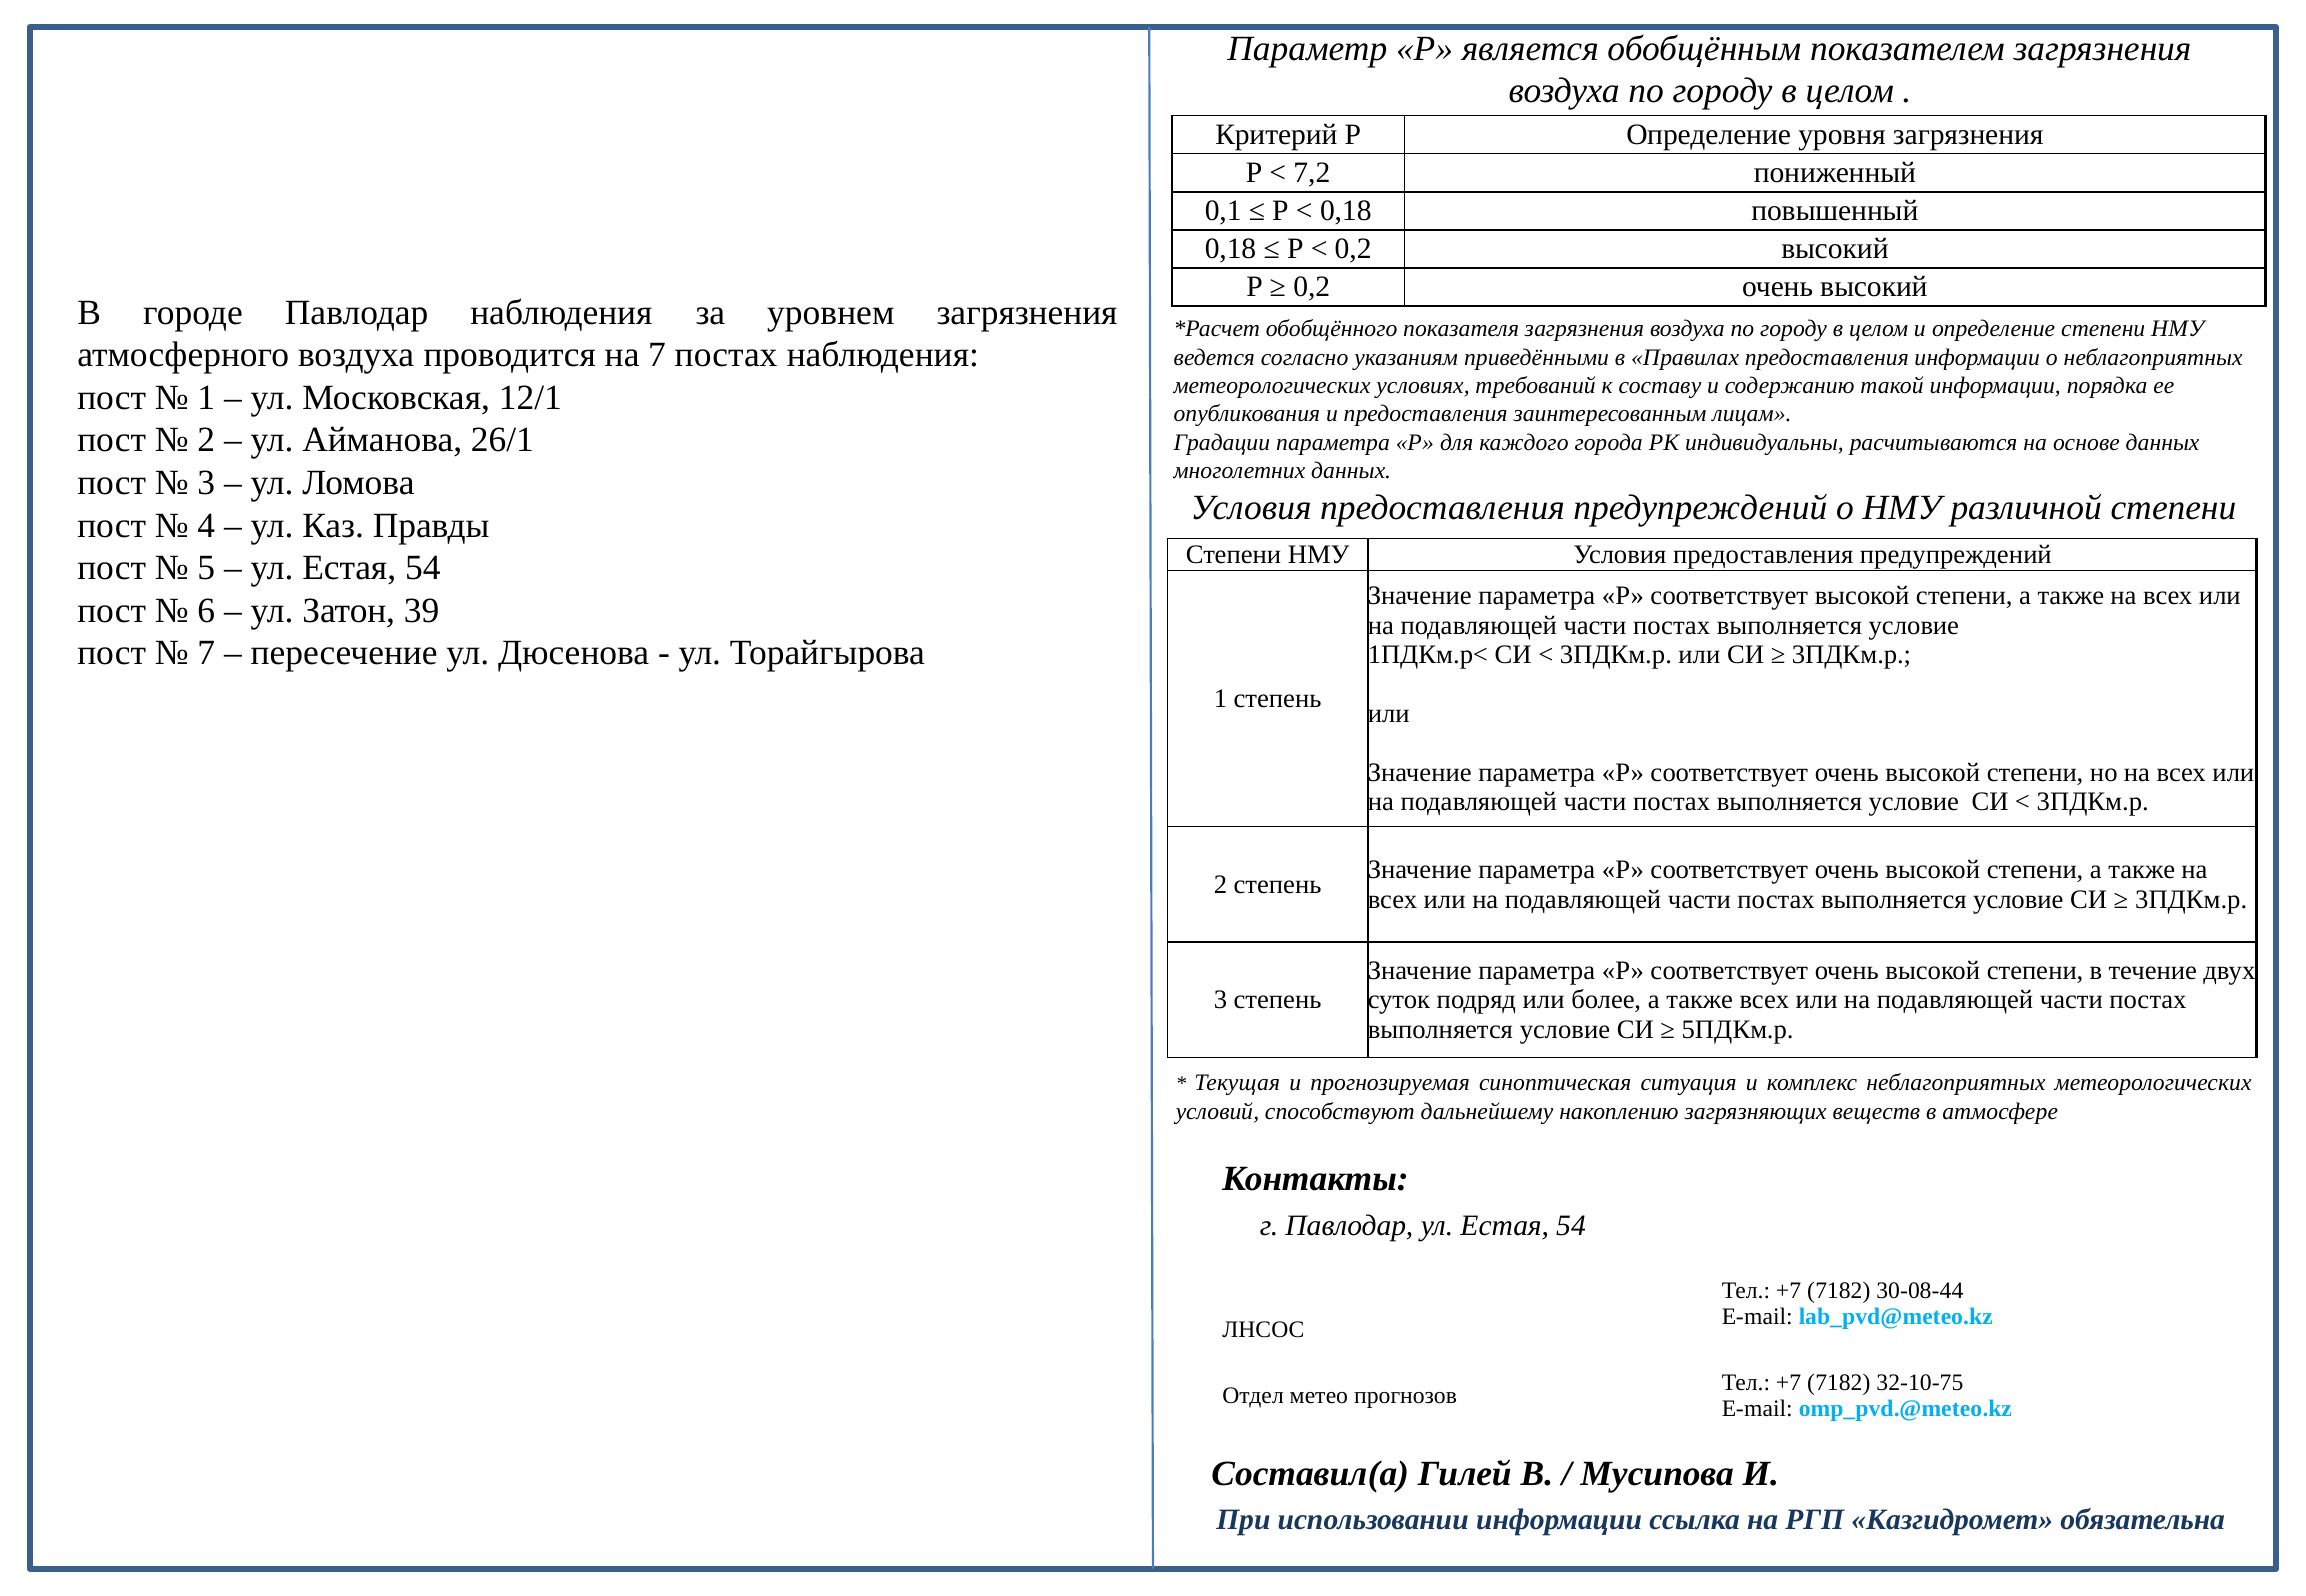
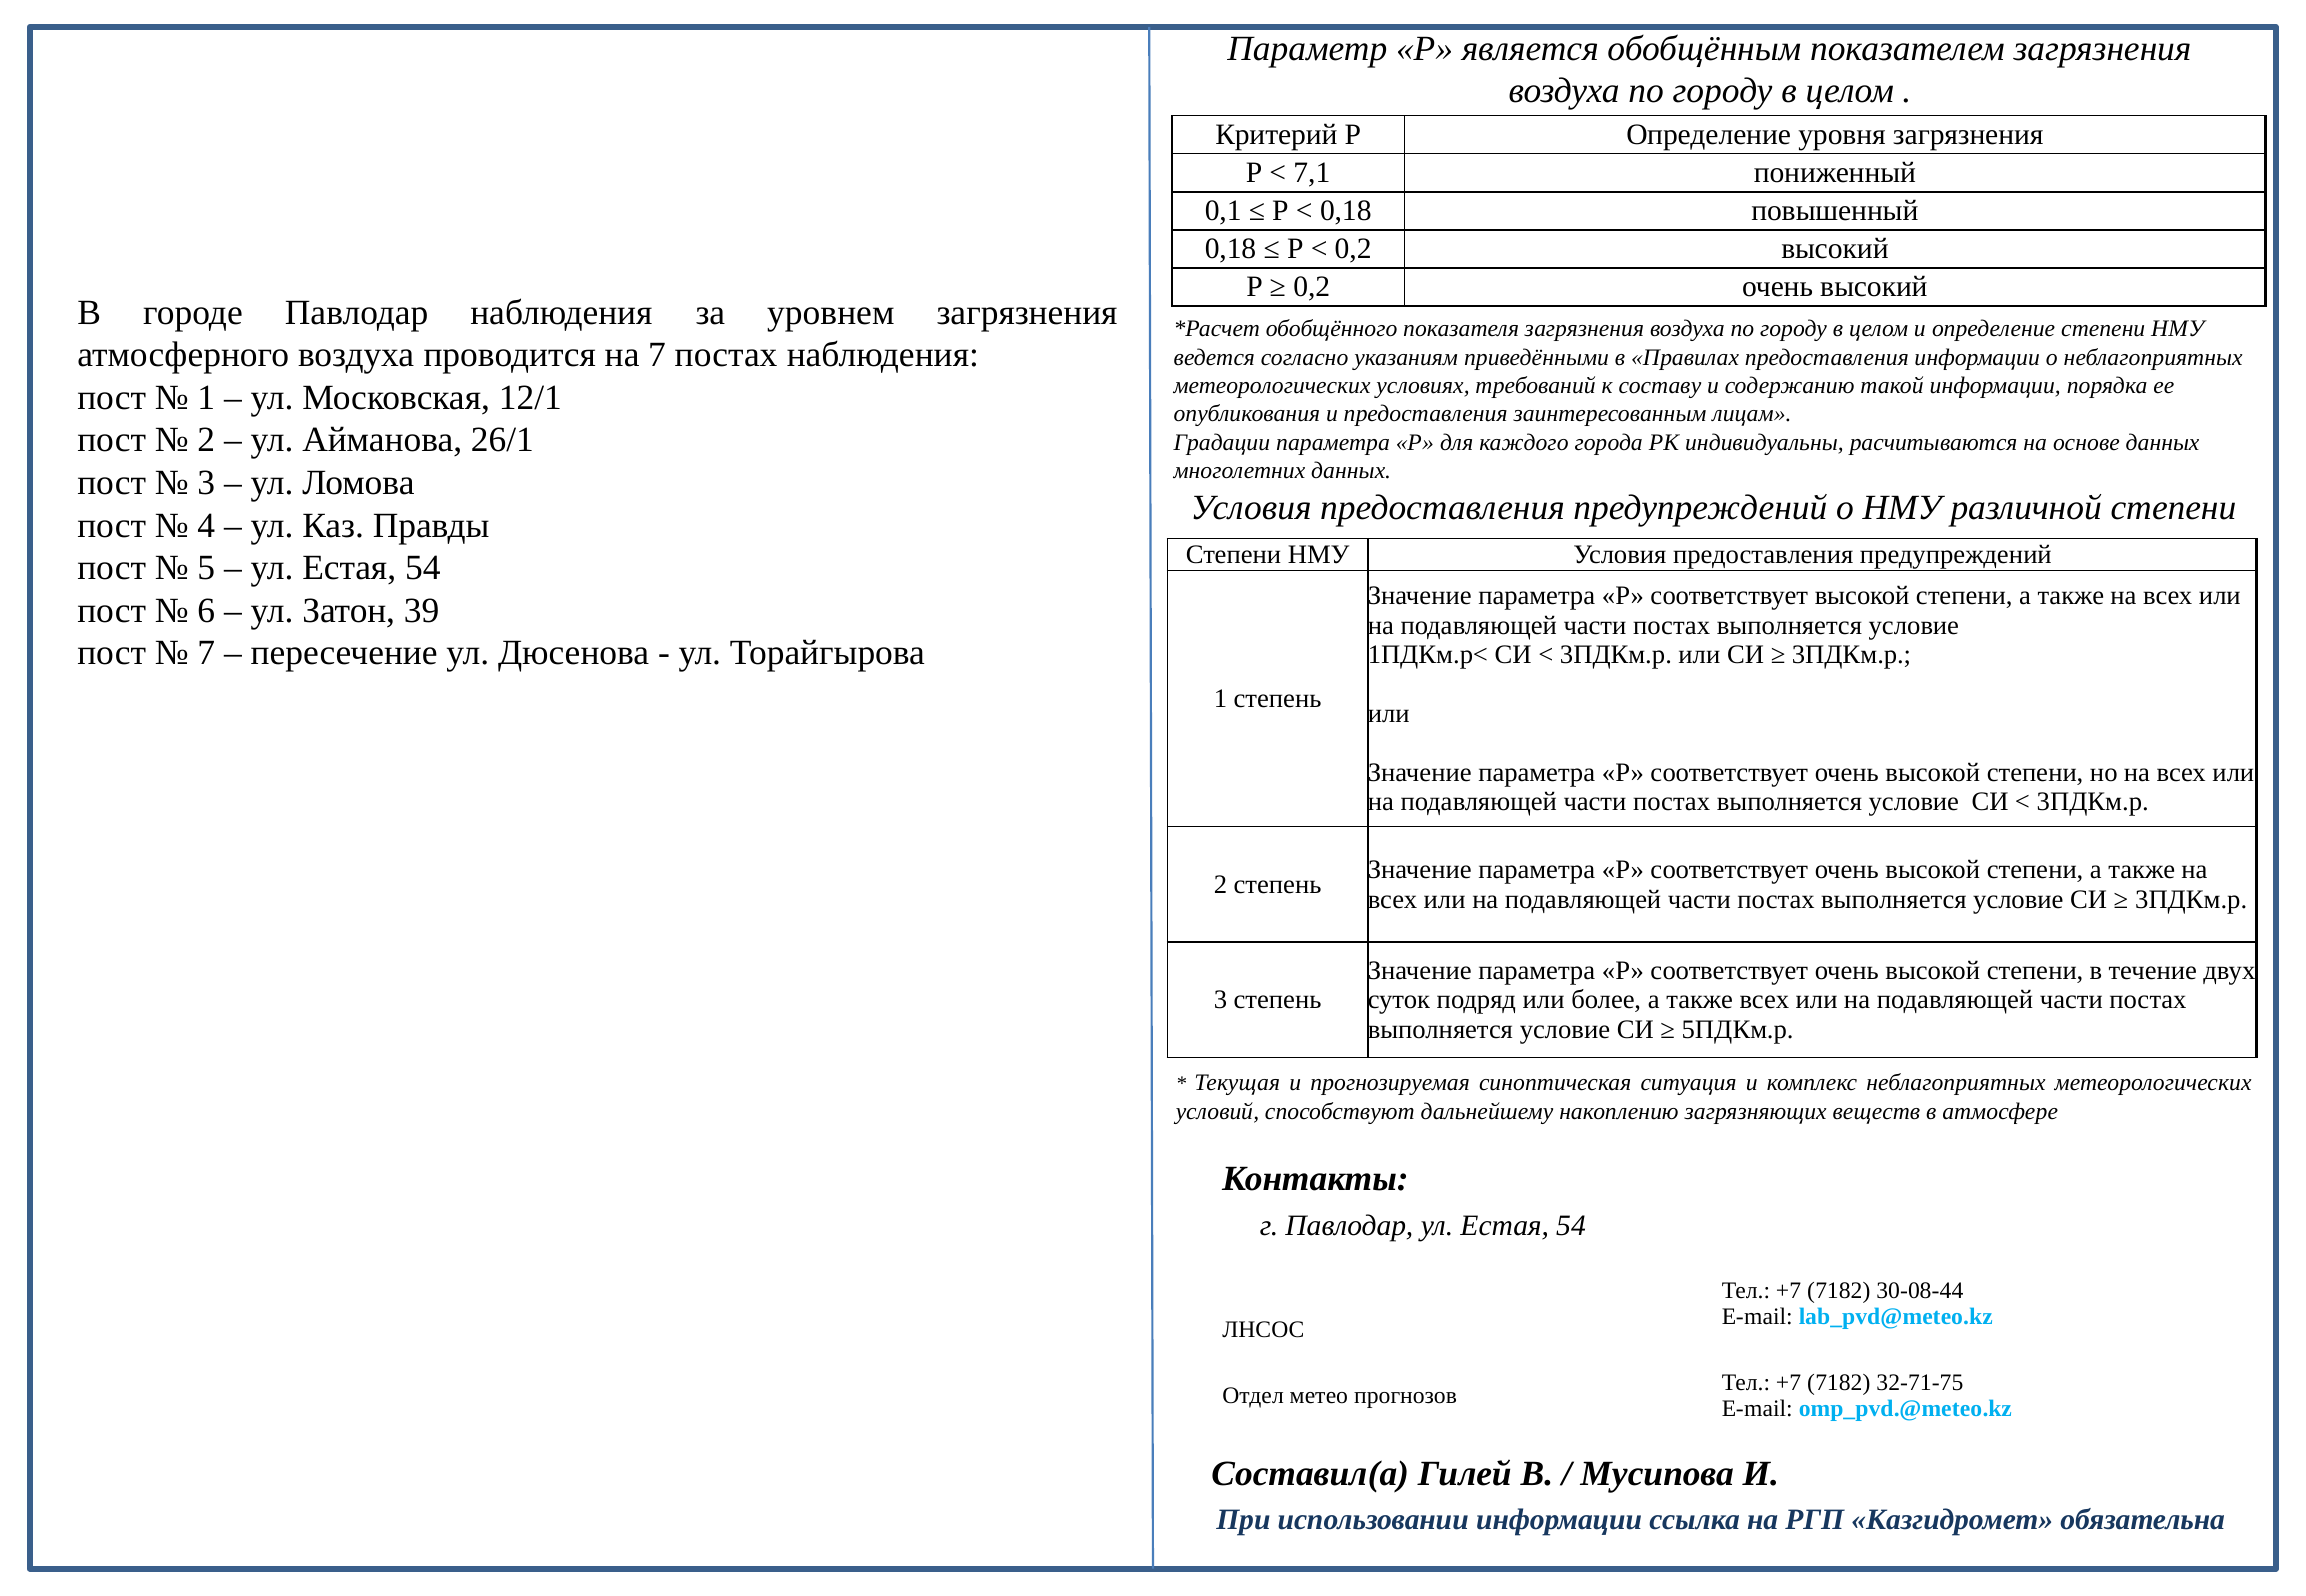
7,2: 7,2 -> 7,1 (1312, 173)
32-10-75: 32-10-75 -> 32-71-75 (1920, 1383)
